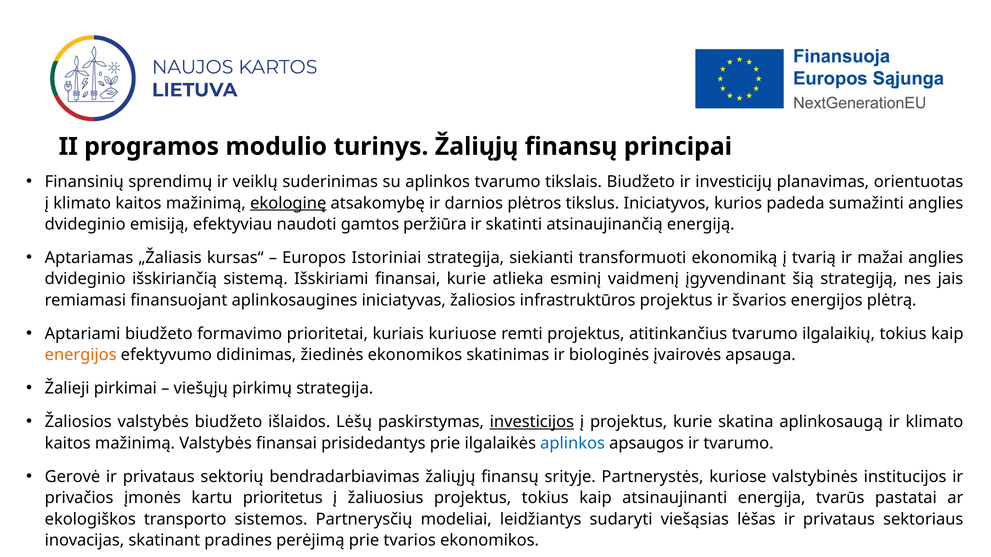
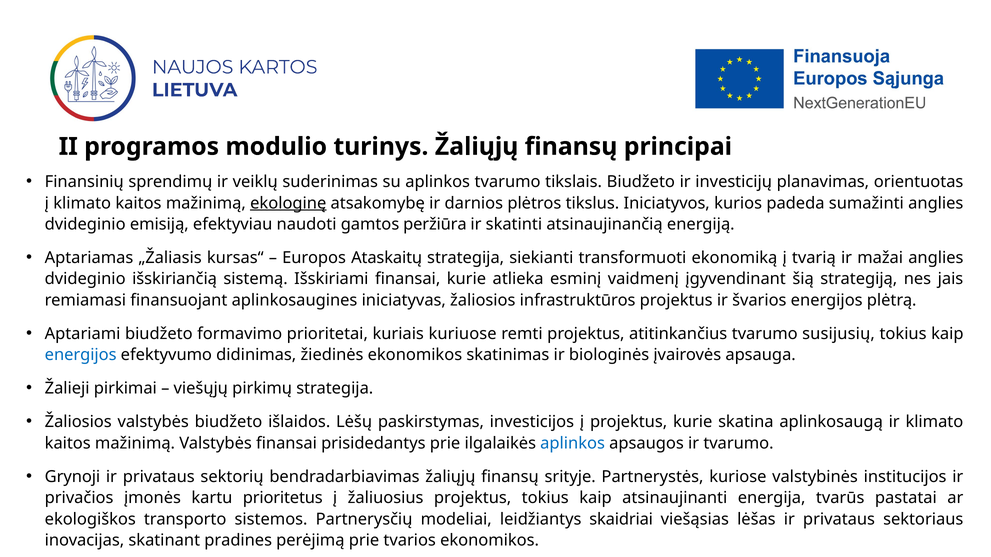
Istoriniai: Istoriniai -> Ataskaitų (387, 258)
ilgalaikių: ilgalaikių -> susijusių (839, 334)
energijos colour: orange -> blue (81, 355)
investicijos underline: present -> none (532, 422)
Gerovė: Gerovė -> Grynoji (72, 477)
sudaryti: sudaryti -> skaidriai (621, 519)
